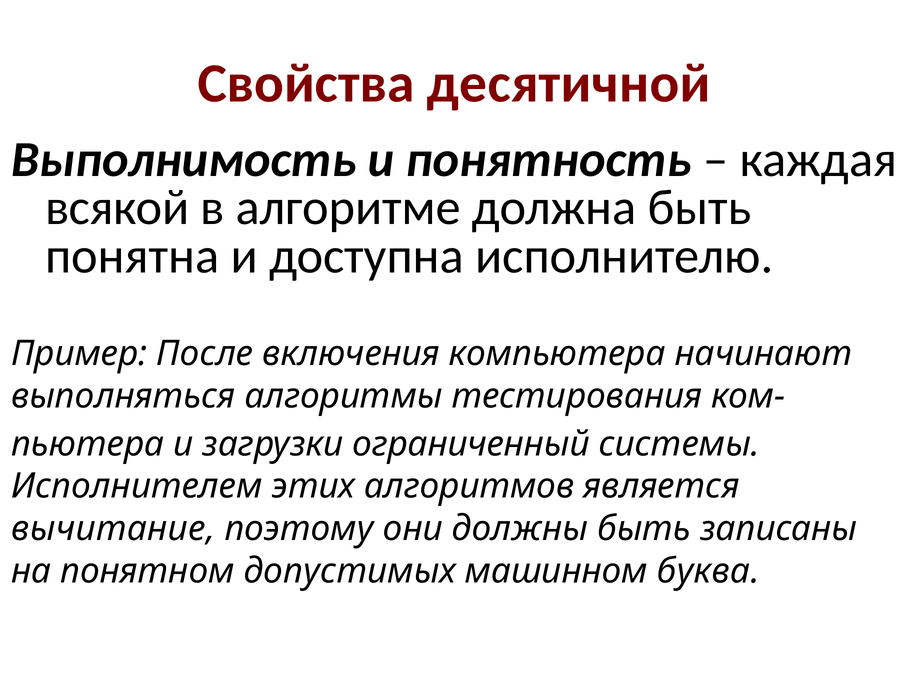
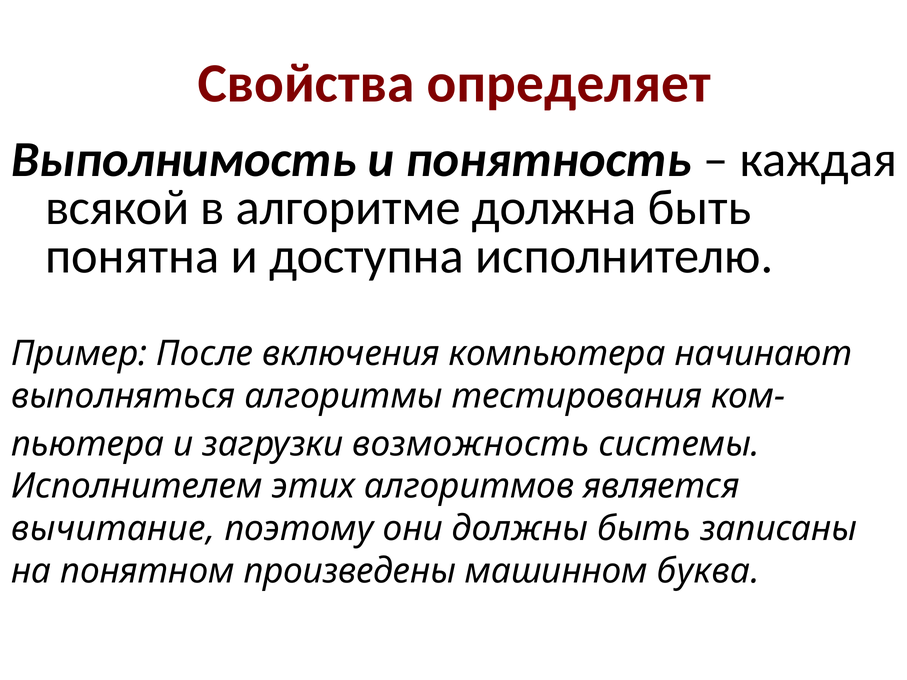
десятичной: десятичной -> определяет (569, 83)
ограниченный: ограниченный -> возможность (471, 444)
допустимых: допустимых -> произведены (350, 571)
